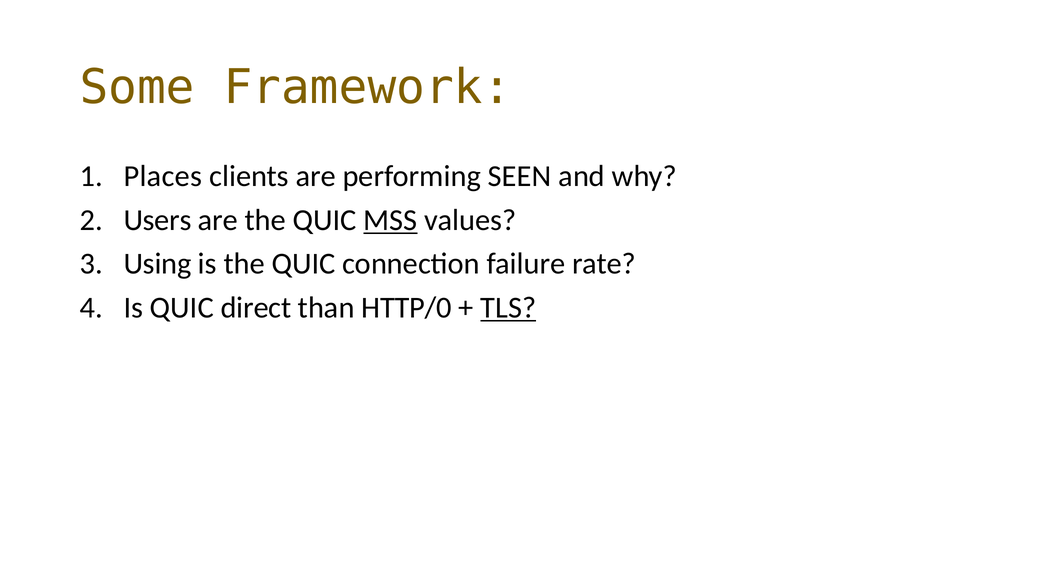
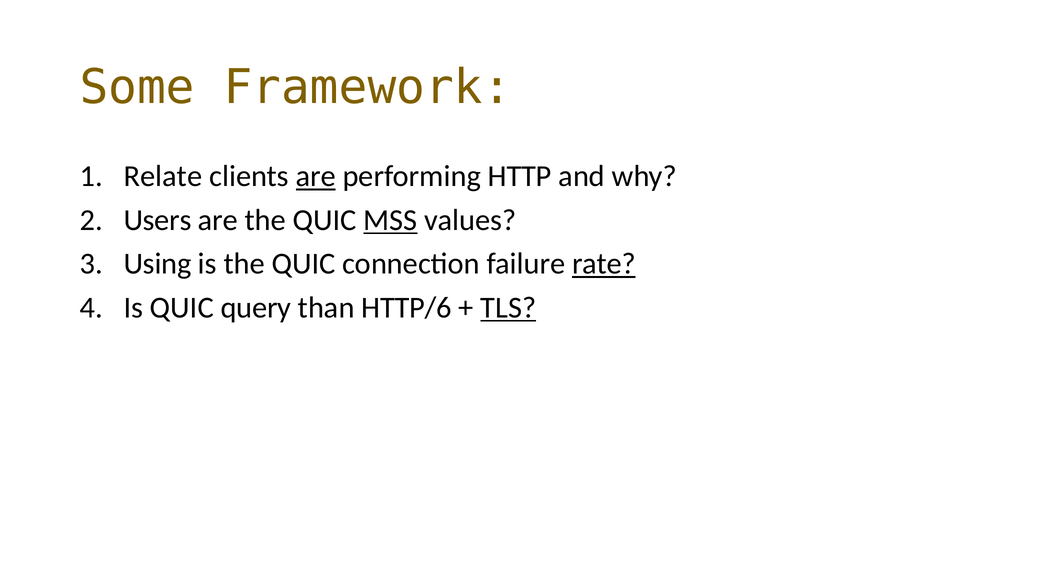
Places: Places -> Relate (163, 177)
are underline: none -> present (316, 177)
SEEN: SEEN -> HTTP (520, 177)
rate underline: none -> present (604, 264)
direct: direct -> query (256, 308)
HTTP/0: HTTP/0 -> HTTP/6 (407, 308)
